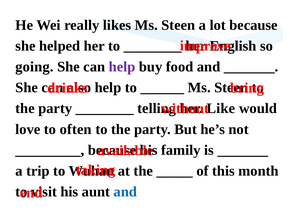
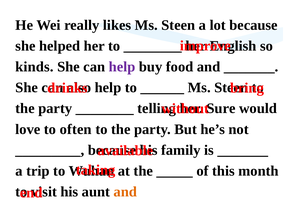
going: going -> kinds (34, 67)
Like: Like -> Sure (221, 109)
and colour: blue -> orange (125, 192)
